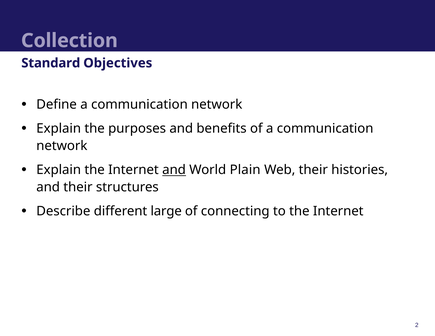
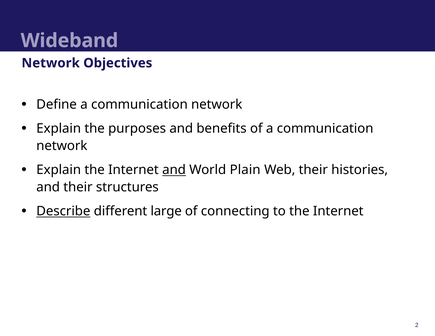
Collection: Collection -> Wideband (69, 41)
Standard: Standard -> Network (51, 63)
Describe underline: none -> present (63, 211)
